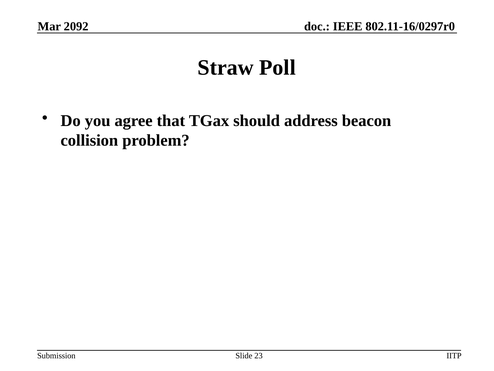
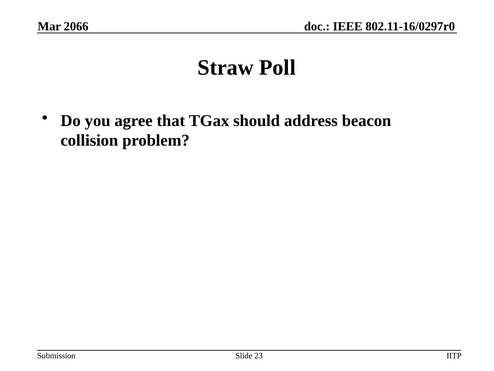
2092: 2092 -> 2066 (76, 26)
